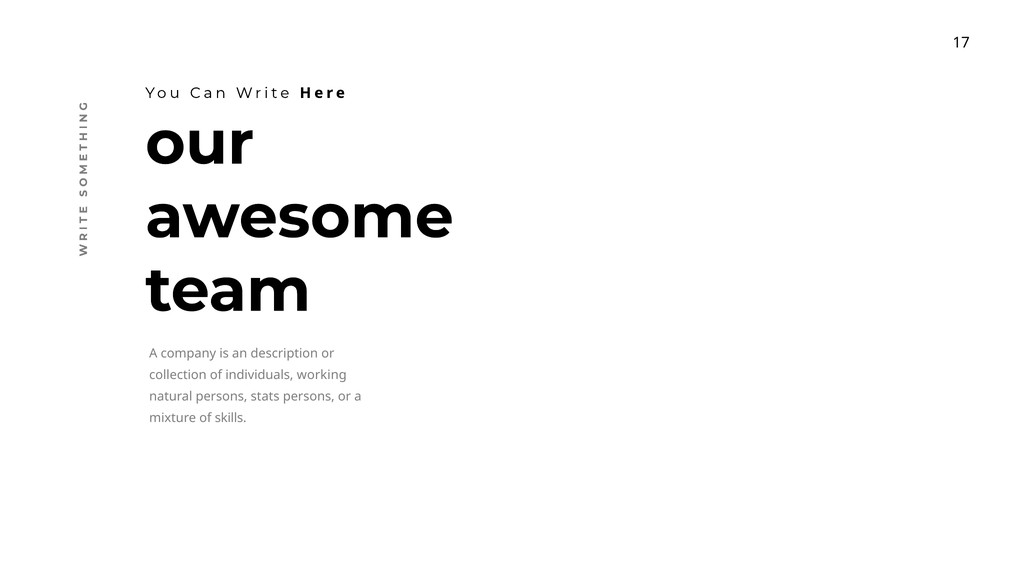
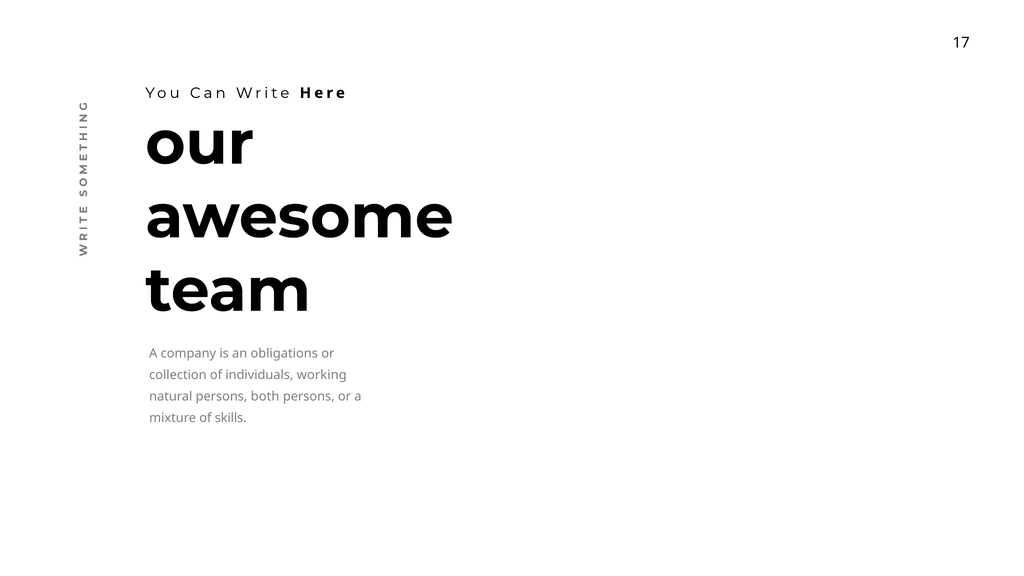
description: description -> obligations (284, 354)
stats: stats -> both (265, 397)
